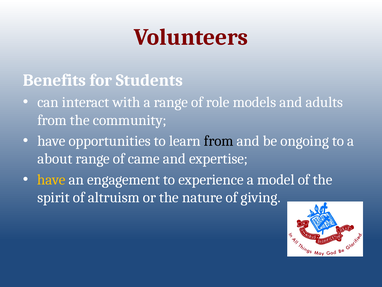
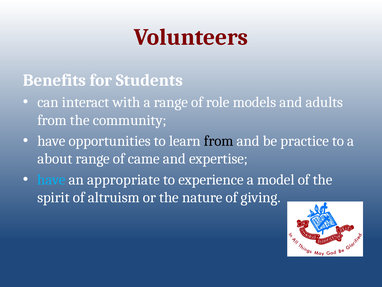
ongoing: ongoing -> practice (305, 141)
have colour: yellow -> light blue (51, 179)
engagement: engagement -> appropriate (123, 179)
